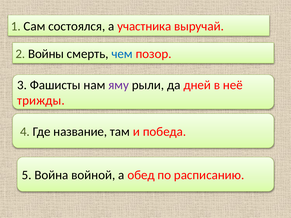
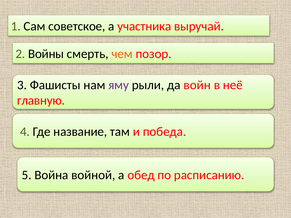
состоялся: состоялся -> советское (77, 26)
чем colour: blue -> orange (122, 54)
дней: дней -> войн (197, 85)
трижды: трижды -> главную (41, 101)
